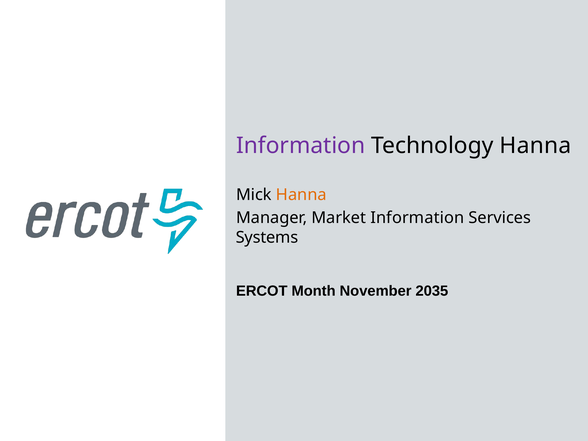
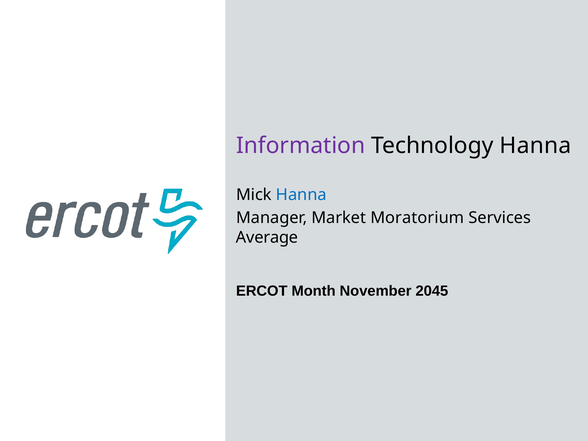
Hanna colour: orange -> blue (301, 195)
Market Information: Information -> Moratorium (417, 218)
Systems: Systems -> Average (267, 237)
2035: 2035 -> 2045 (432, 291)
